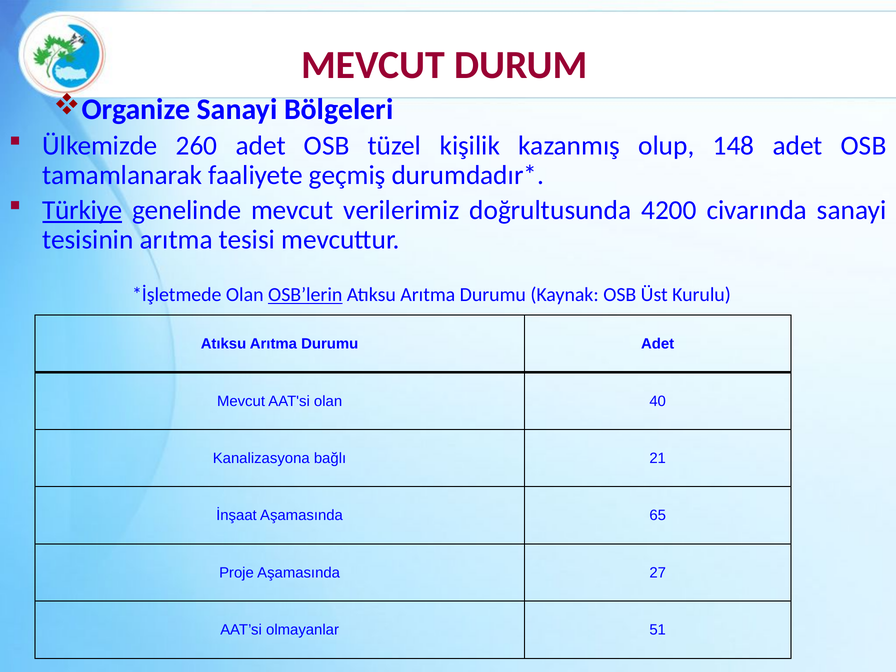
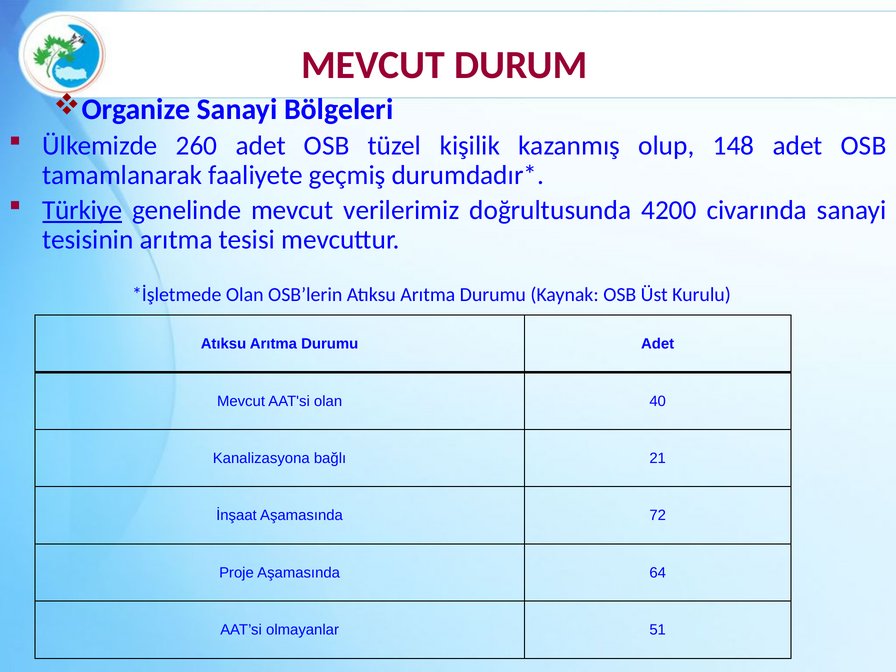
OSB’lerin underline: present -> none (305, 295)
65: 65 -> 72 (658, 516)
27: 27 -> 64 (658, 573)
